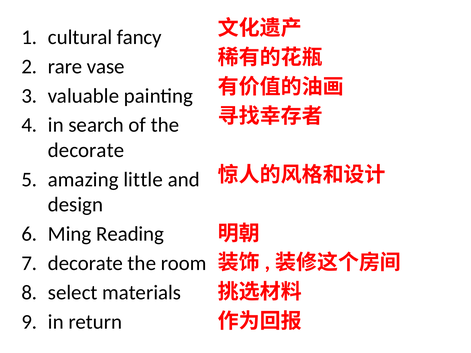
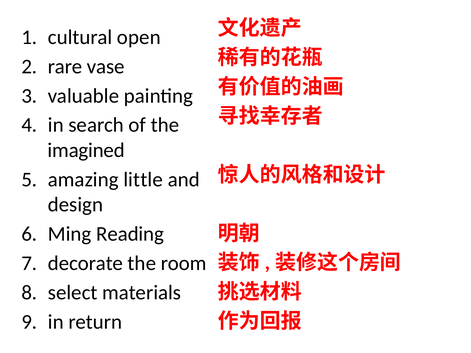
fancy: fancy -> open (139, 37)
decorate: decorate -> imagined (86, 150)
